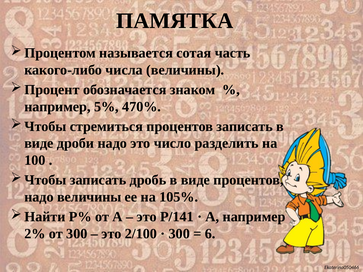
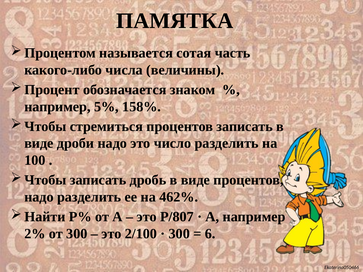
470%: 470% -> 158% (142, 107)
надо величины: величины -> разделить (89, 197)
105%: 105% -> 462% (179, 197)
Р/141: Р/141 -> Р/807 (177, 217)
